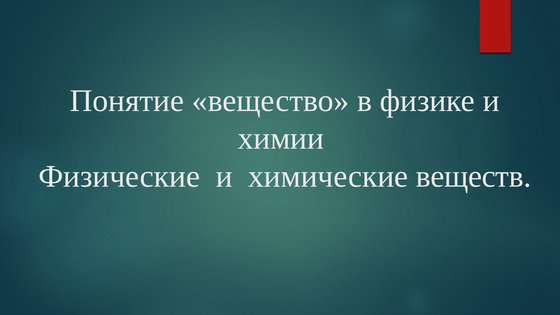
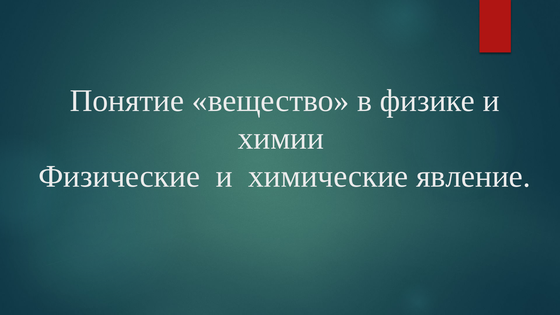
веществ: веществ -> явление (473, 176)
